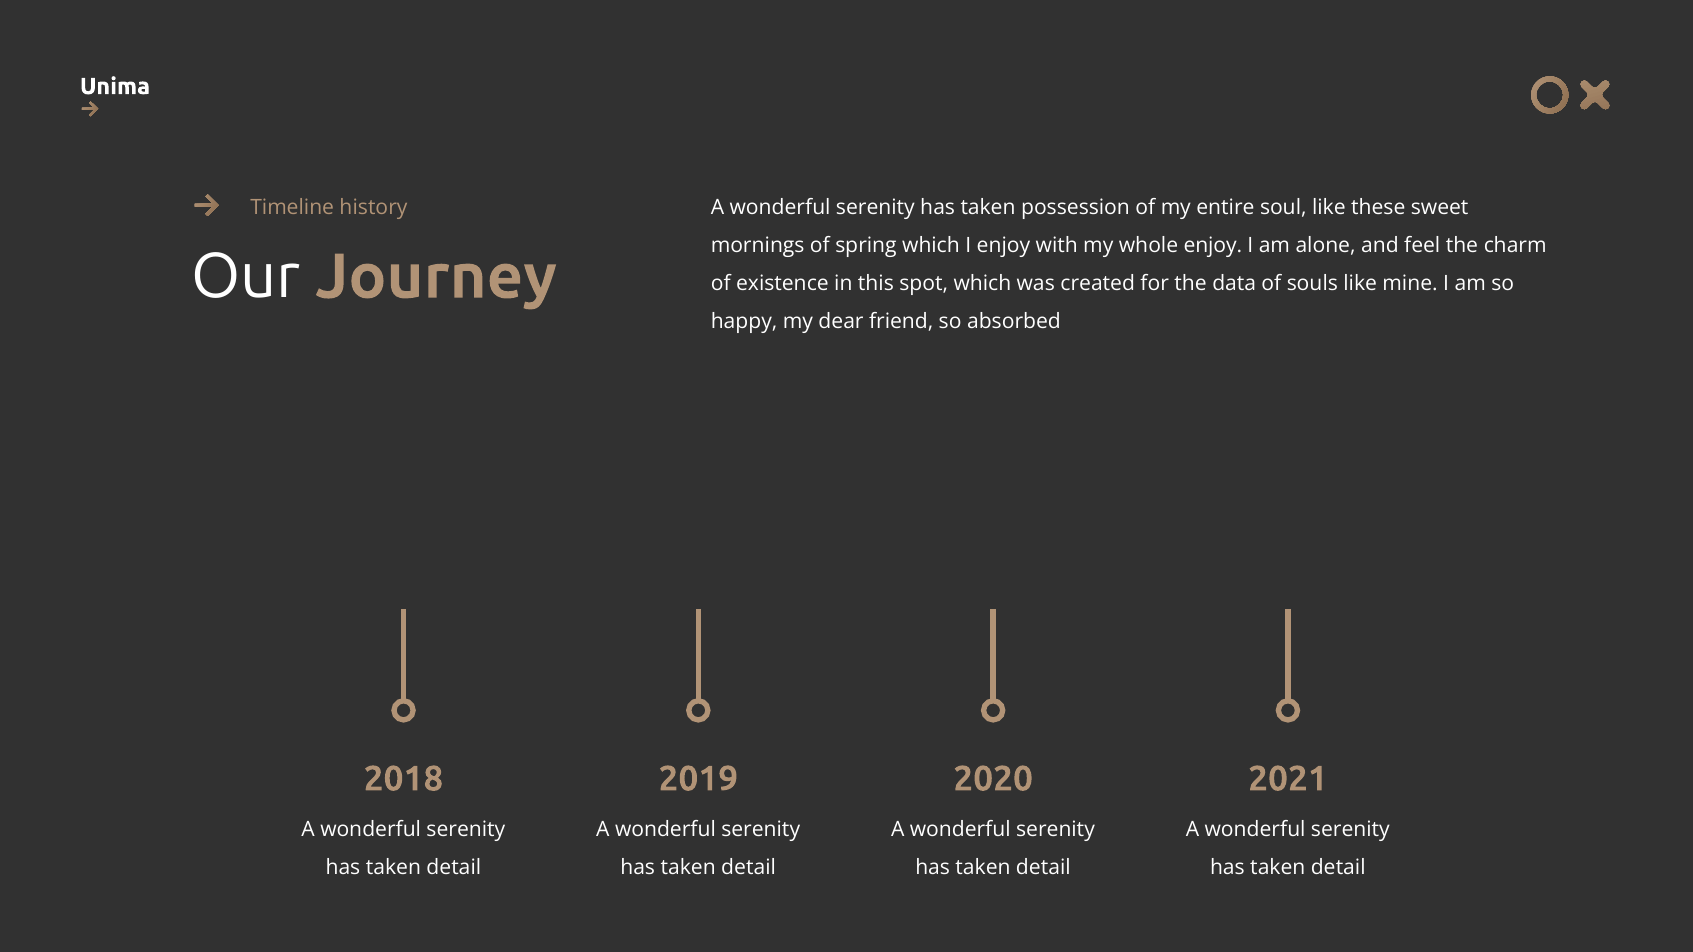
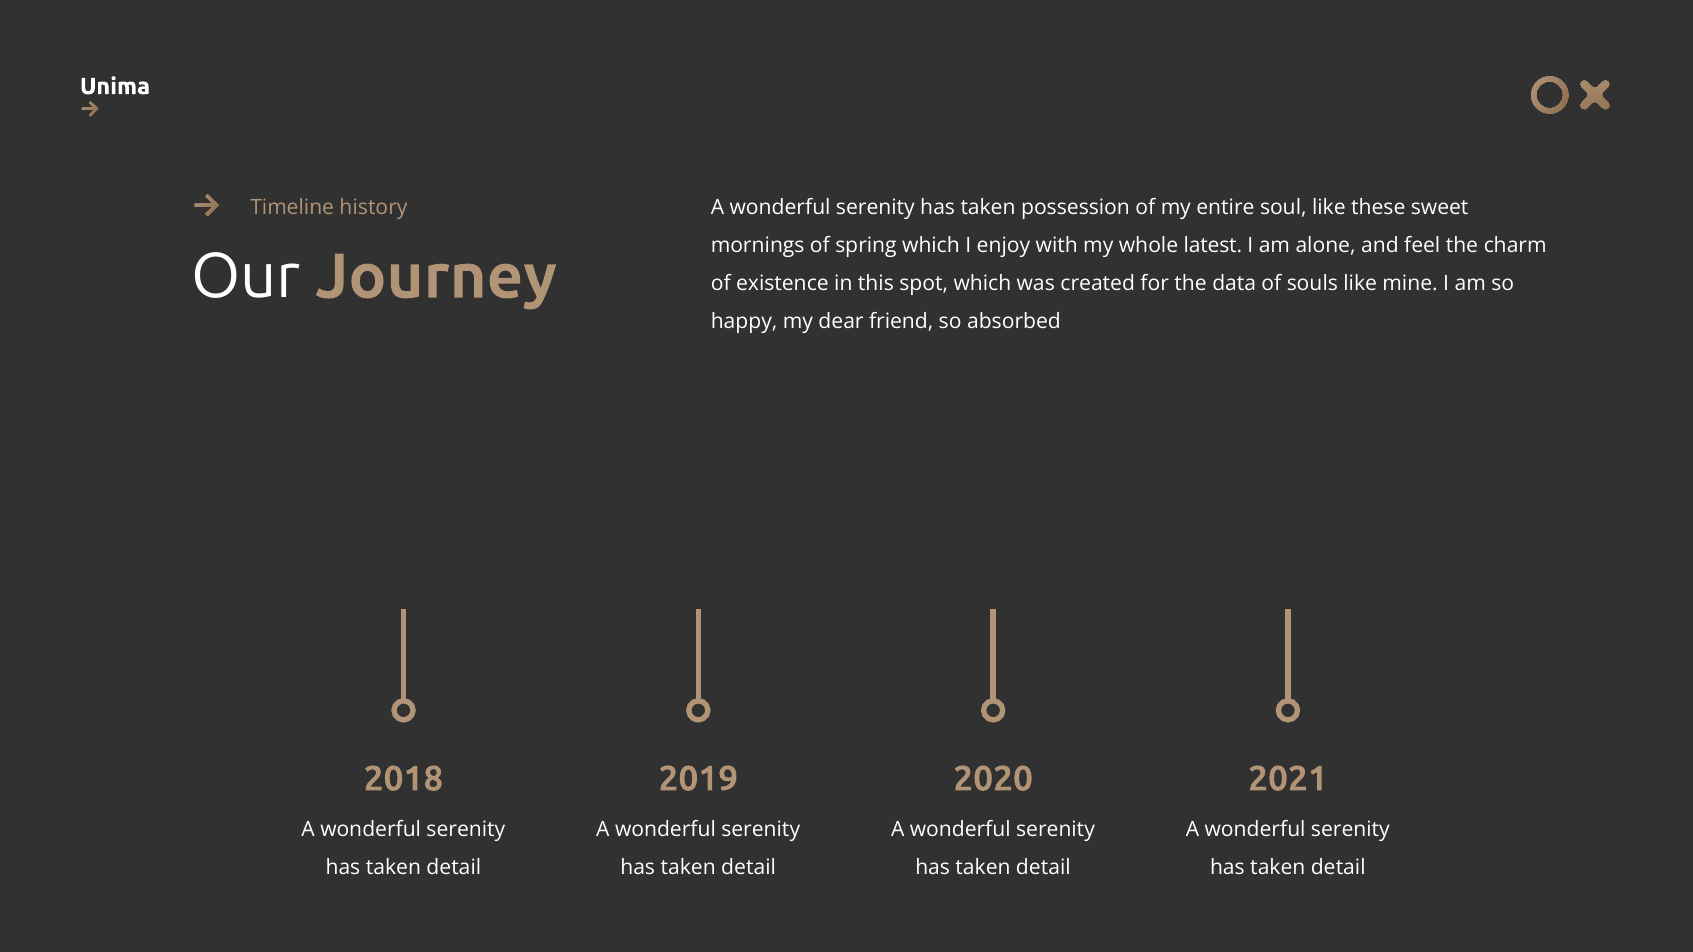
whole enjoy: enjoy -> latest (1213, 246)
